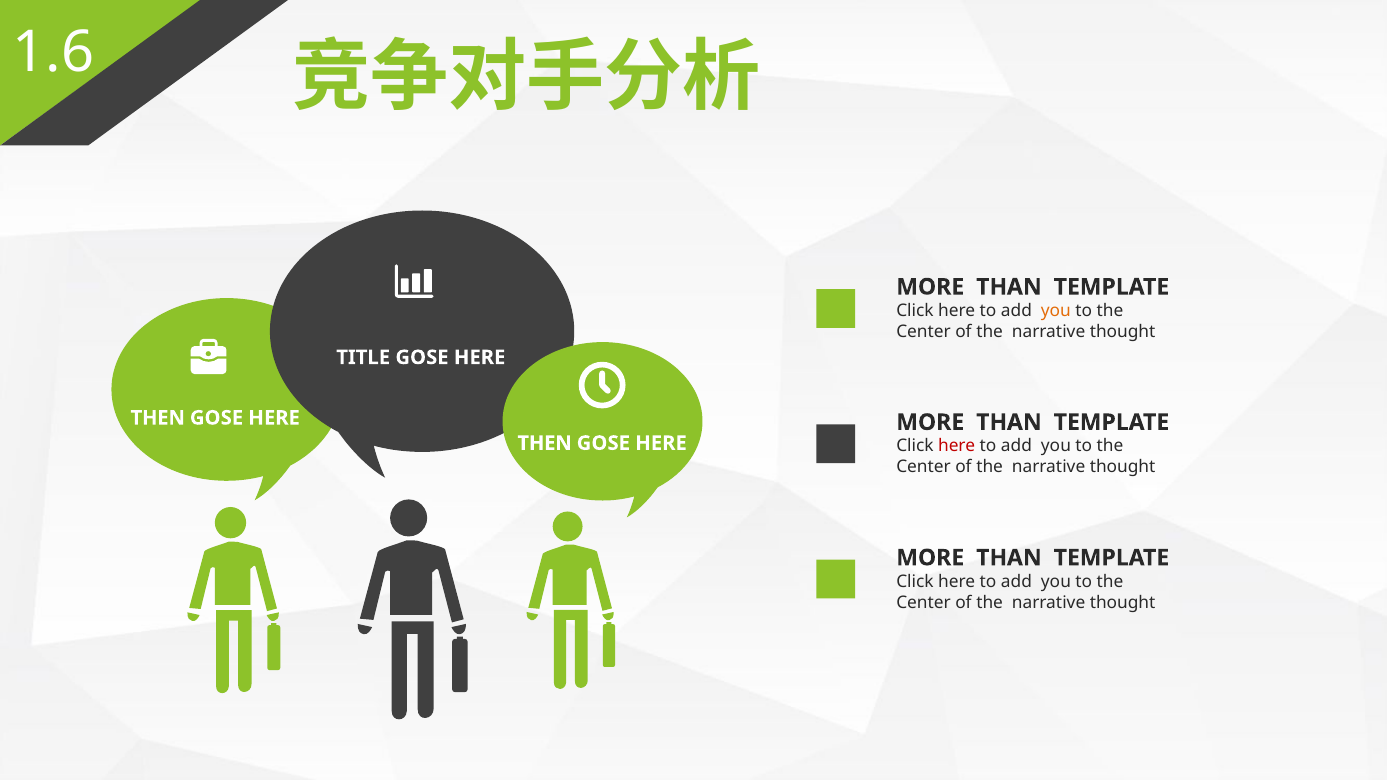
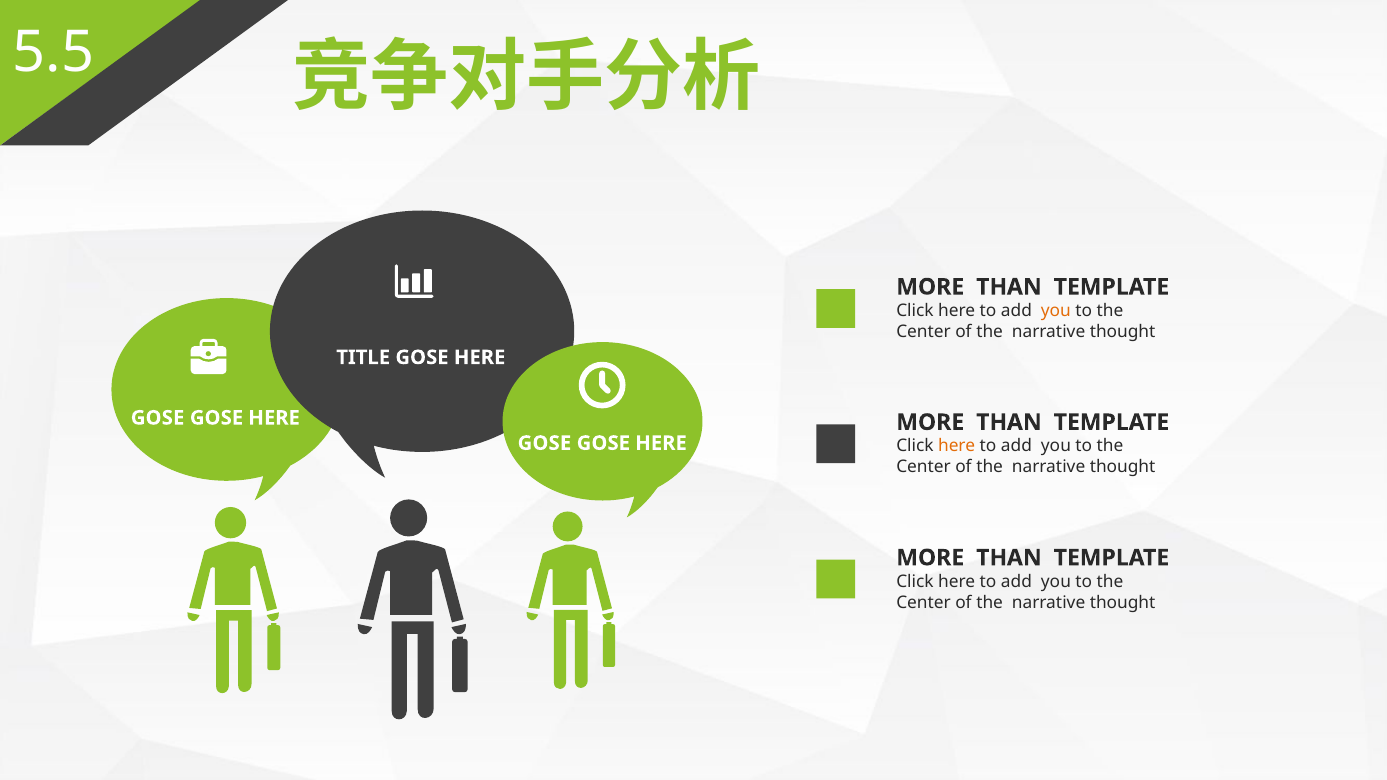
1.6: 1.6 -> 5.5 (54, 53)
THEN: THEN -> GOSE (158, 418)
THEN: THEN -> GOSE (544, 443)
here colour: red -> orange (957, 446)
